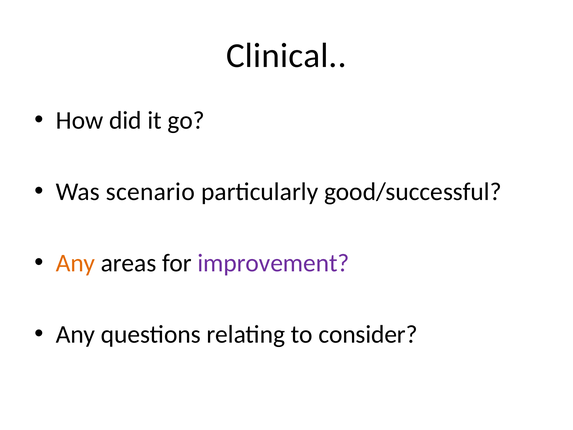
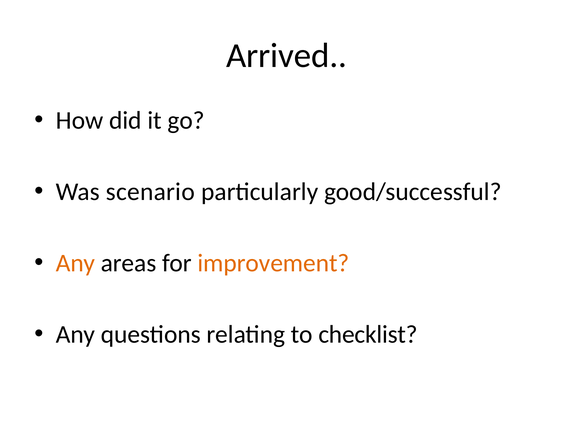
Clinical: Clinical -> Arrived (286, 55)
improvement colour: purple -> orange (273, 263)
consider: consider -> checklist (368, 334)
